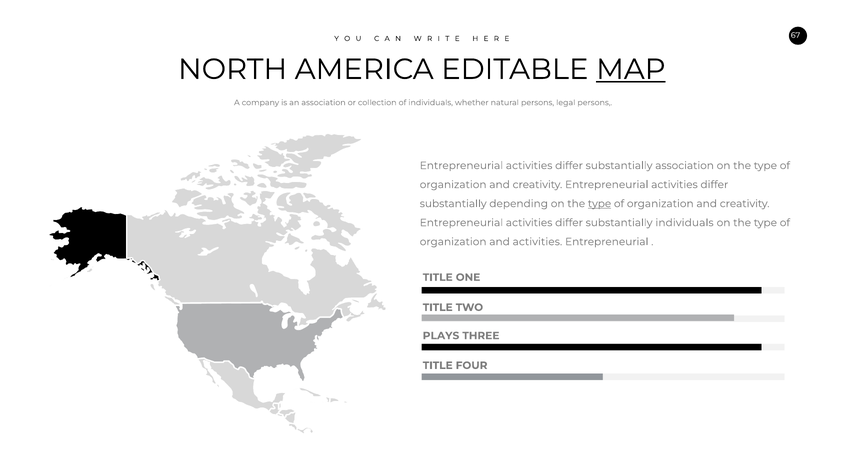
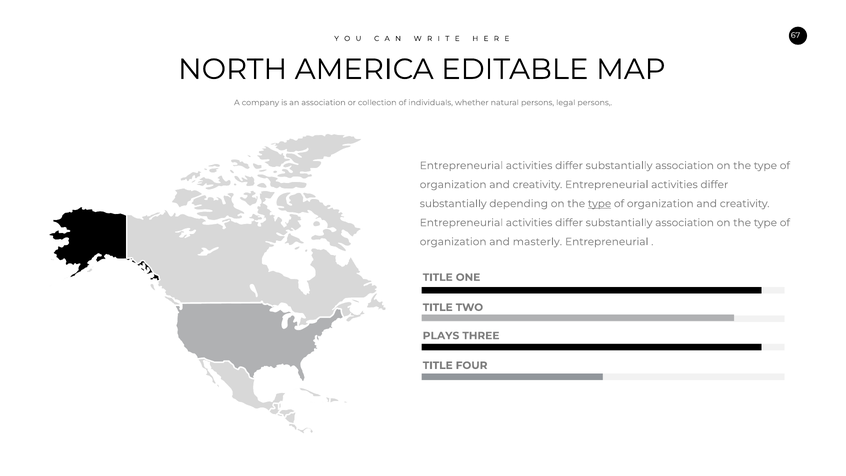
MAP underline: present -> none (631, 69)
individuals: individuals -> association (685, 223)
and activities: activities -> masterly (537, 242)
